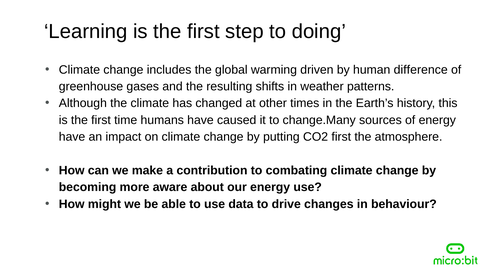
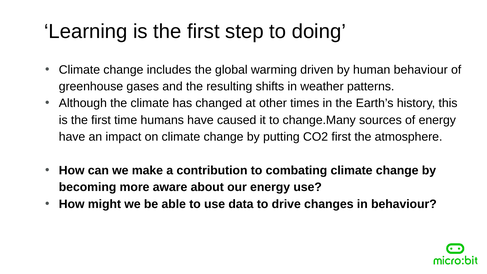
human difference: difference -> behaviour (421, 70)
